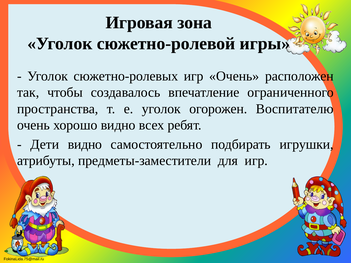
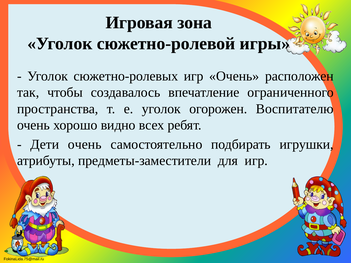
Дети видно: видно -> очень (85, 144)
